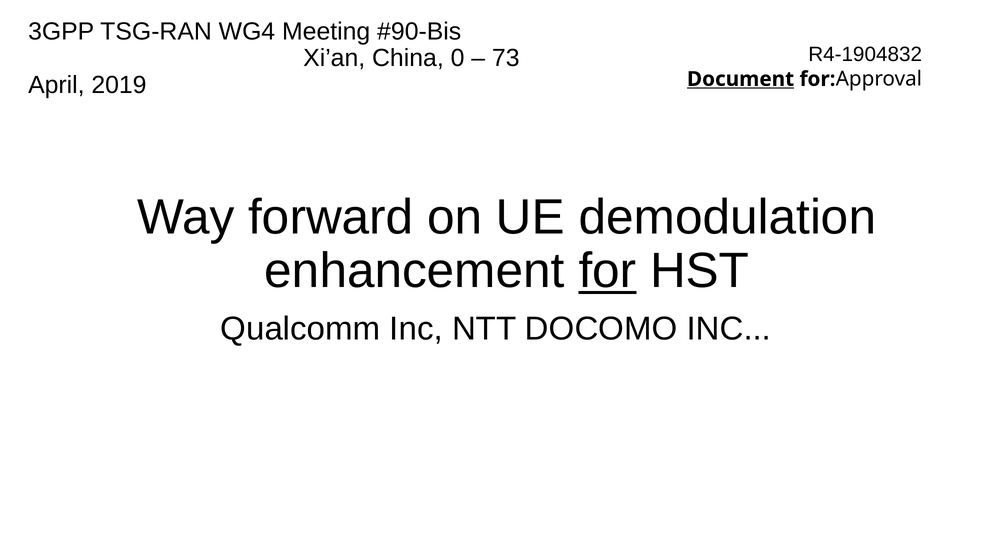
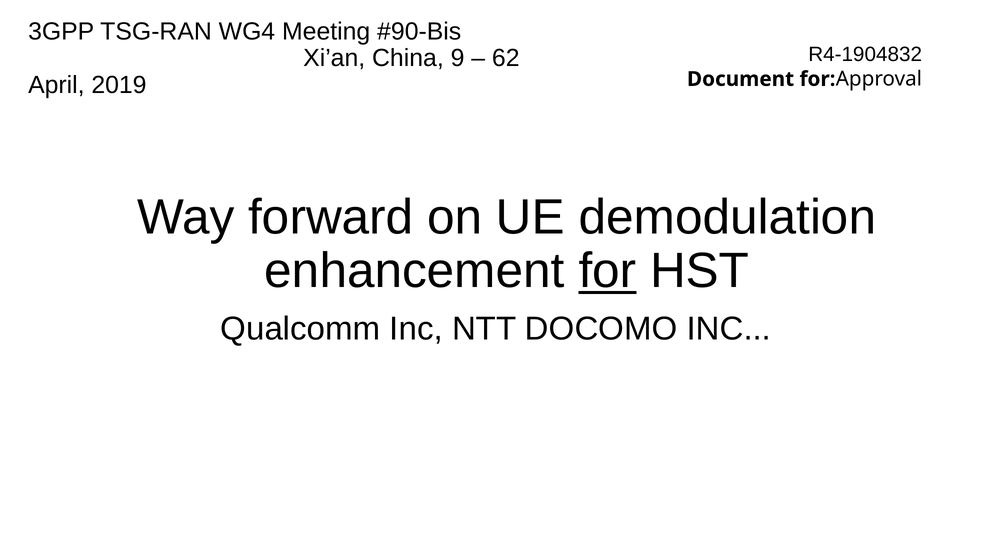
0: 0 -> 9 (458, 58)
73: 73 -> 62 (506, 58)
Document underline: present -> none (741, 79)
